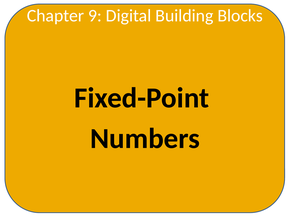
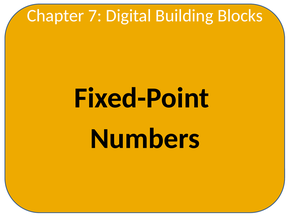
9: 9 -> 7 (95, 16)
